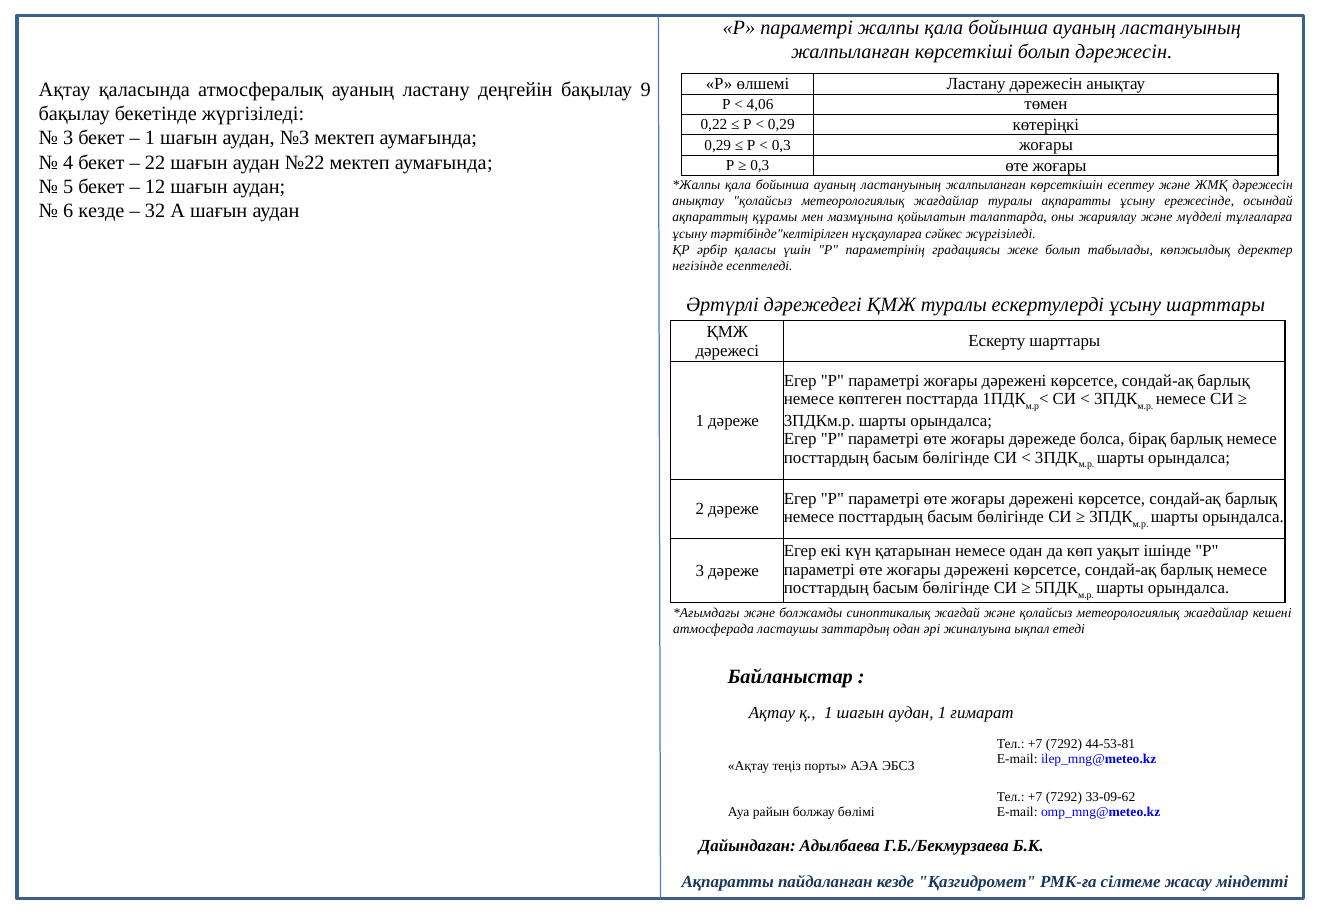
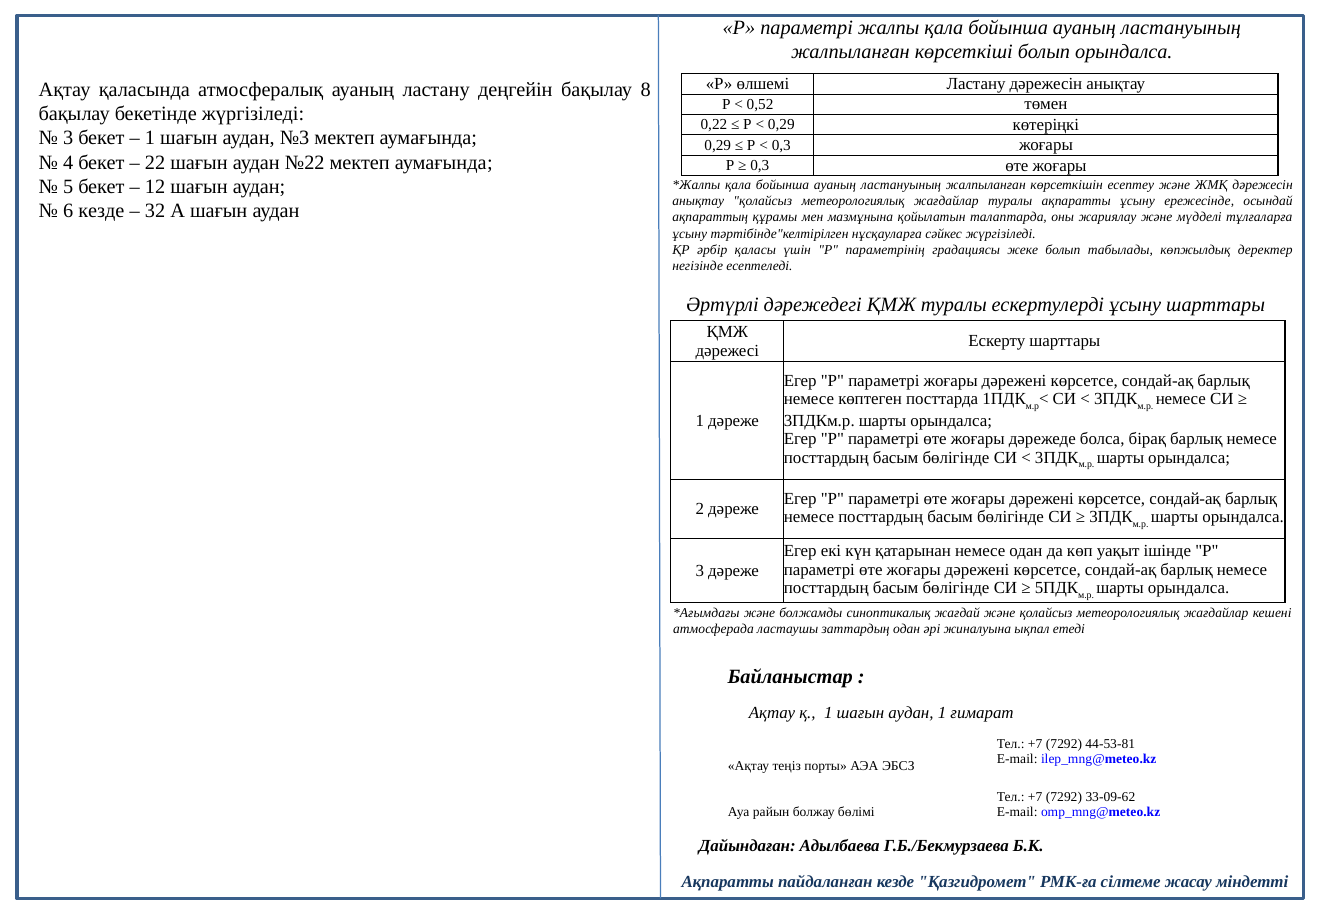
болып дәрежесін: дәрежесін -> орындалса (1124, 52)
9: 9 -> 8 (646, 89)
4,06: 4,06 -> 0,52 (760, 104)
